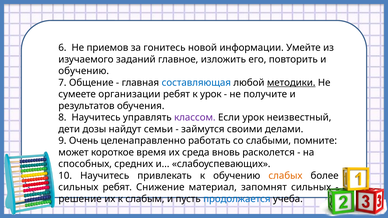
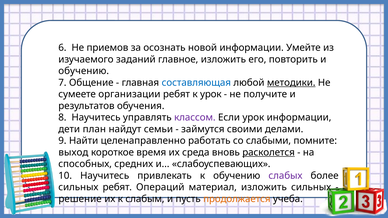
гонитесь: гонитесь -> осознать (164, 48)
урок неизвестный: неизвестный -> информации (299, 118)
дозы: дозы -> план (94, 129)
Очень: Очень -> Найти (84, 141)
может: может -> выход (73, 153)
расколется underline: none -> present (269, 153)
слабых colour: orange -> purple (285, 176)
Снижение: Снижение -> Операций (160, 187)
материал запомнят: запомнят -> изложить (264, 187)
продолжается colour: blue -> orange (237, 199)
